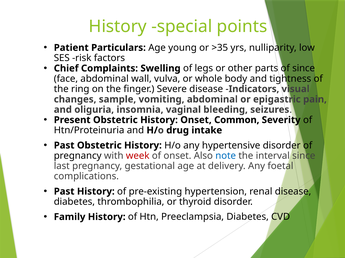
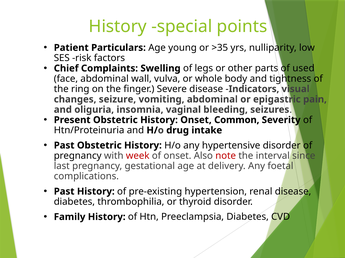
of since: since -> used (304, 69)
sample: sample -> seizure (117, 100)
note colour: blue -> red (226, 156)
